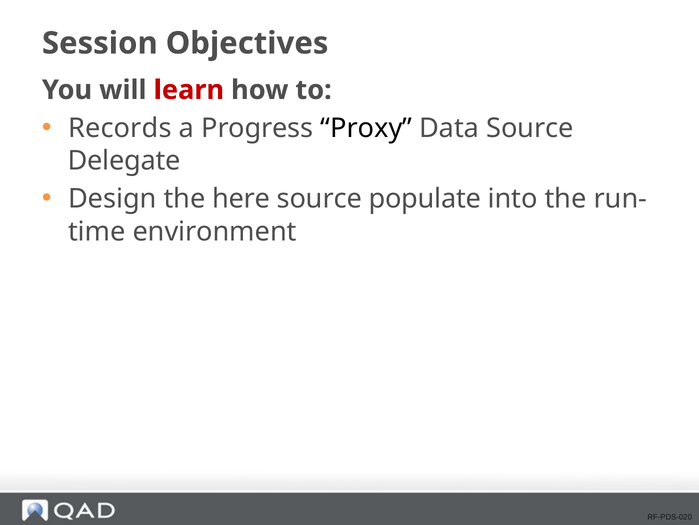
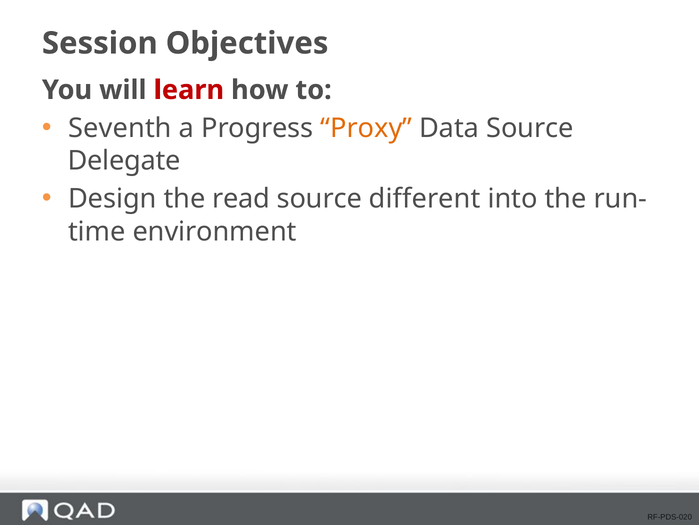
Records: Records -> Seventh (120, 128)
Proxy colour: black -> orange (366, 128)
here: here -> read (241, 199)
populate: populate -> different (425, 199)
